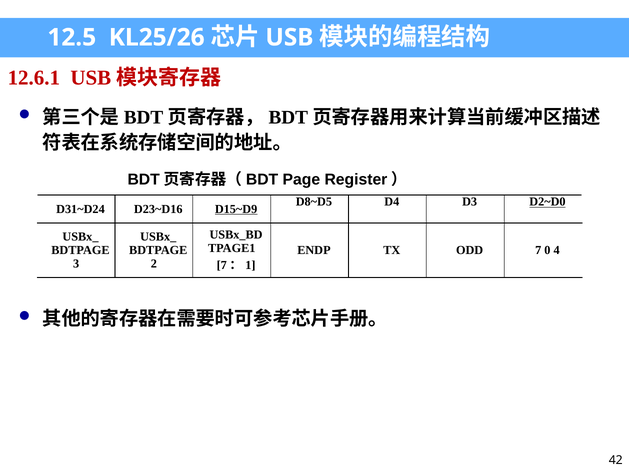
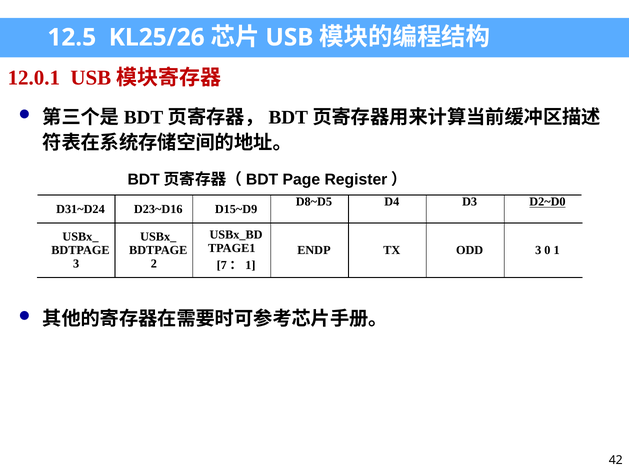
12.6.1: 12.6.1 -> 12.0.1 (34, 78)
D15~D9 underline: present -> none (236, 209)
ODD 7: 7 -> 3 (538, 250)
0 4: 4 -> 1 (557, 250)
